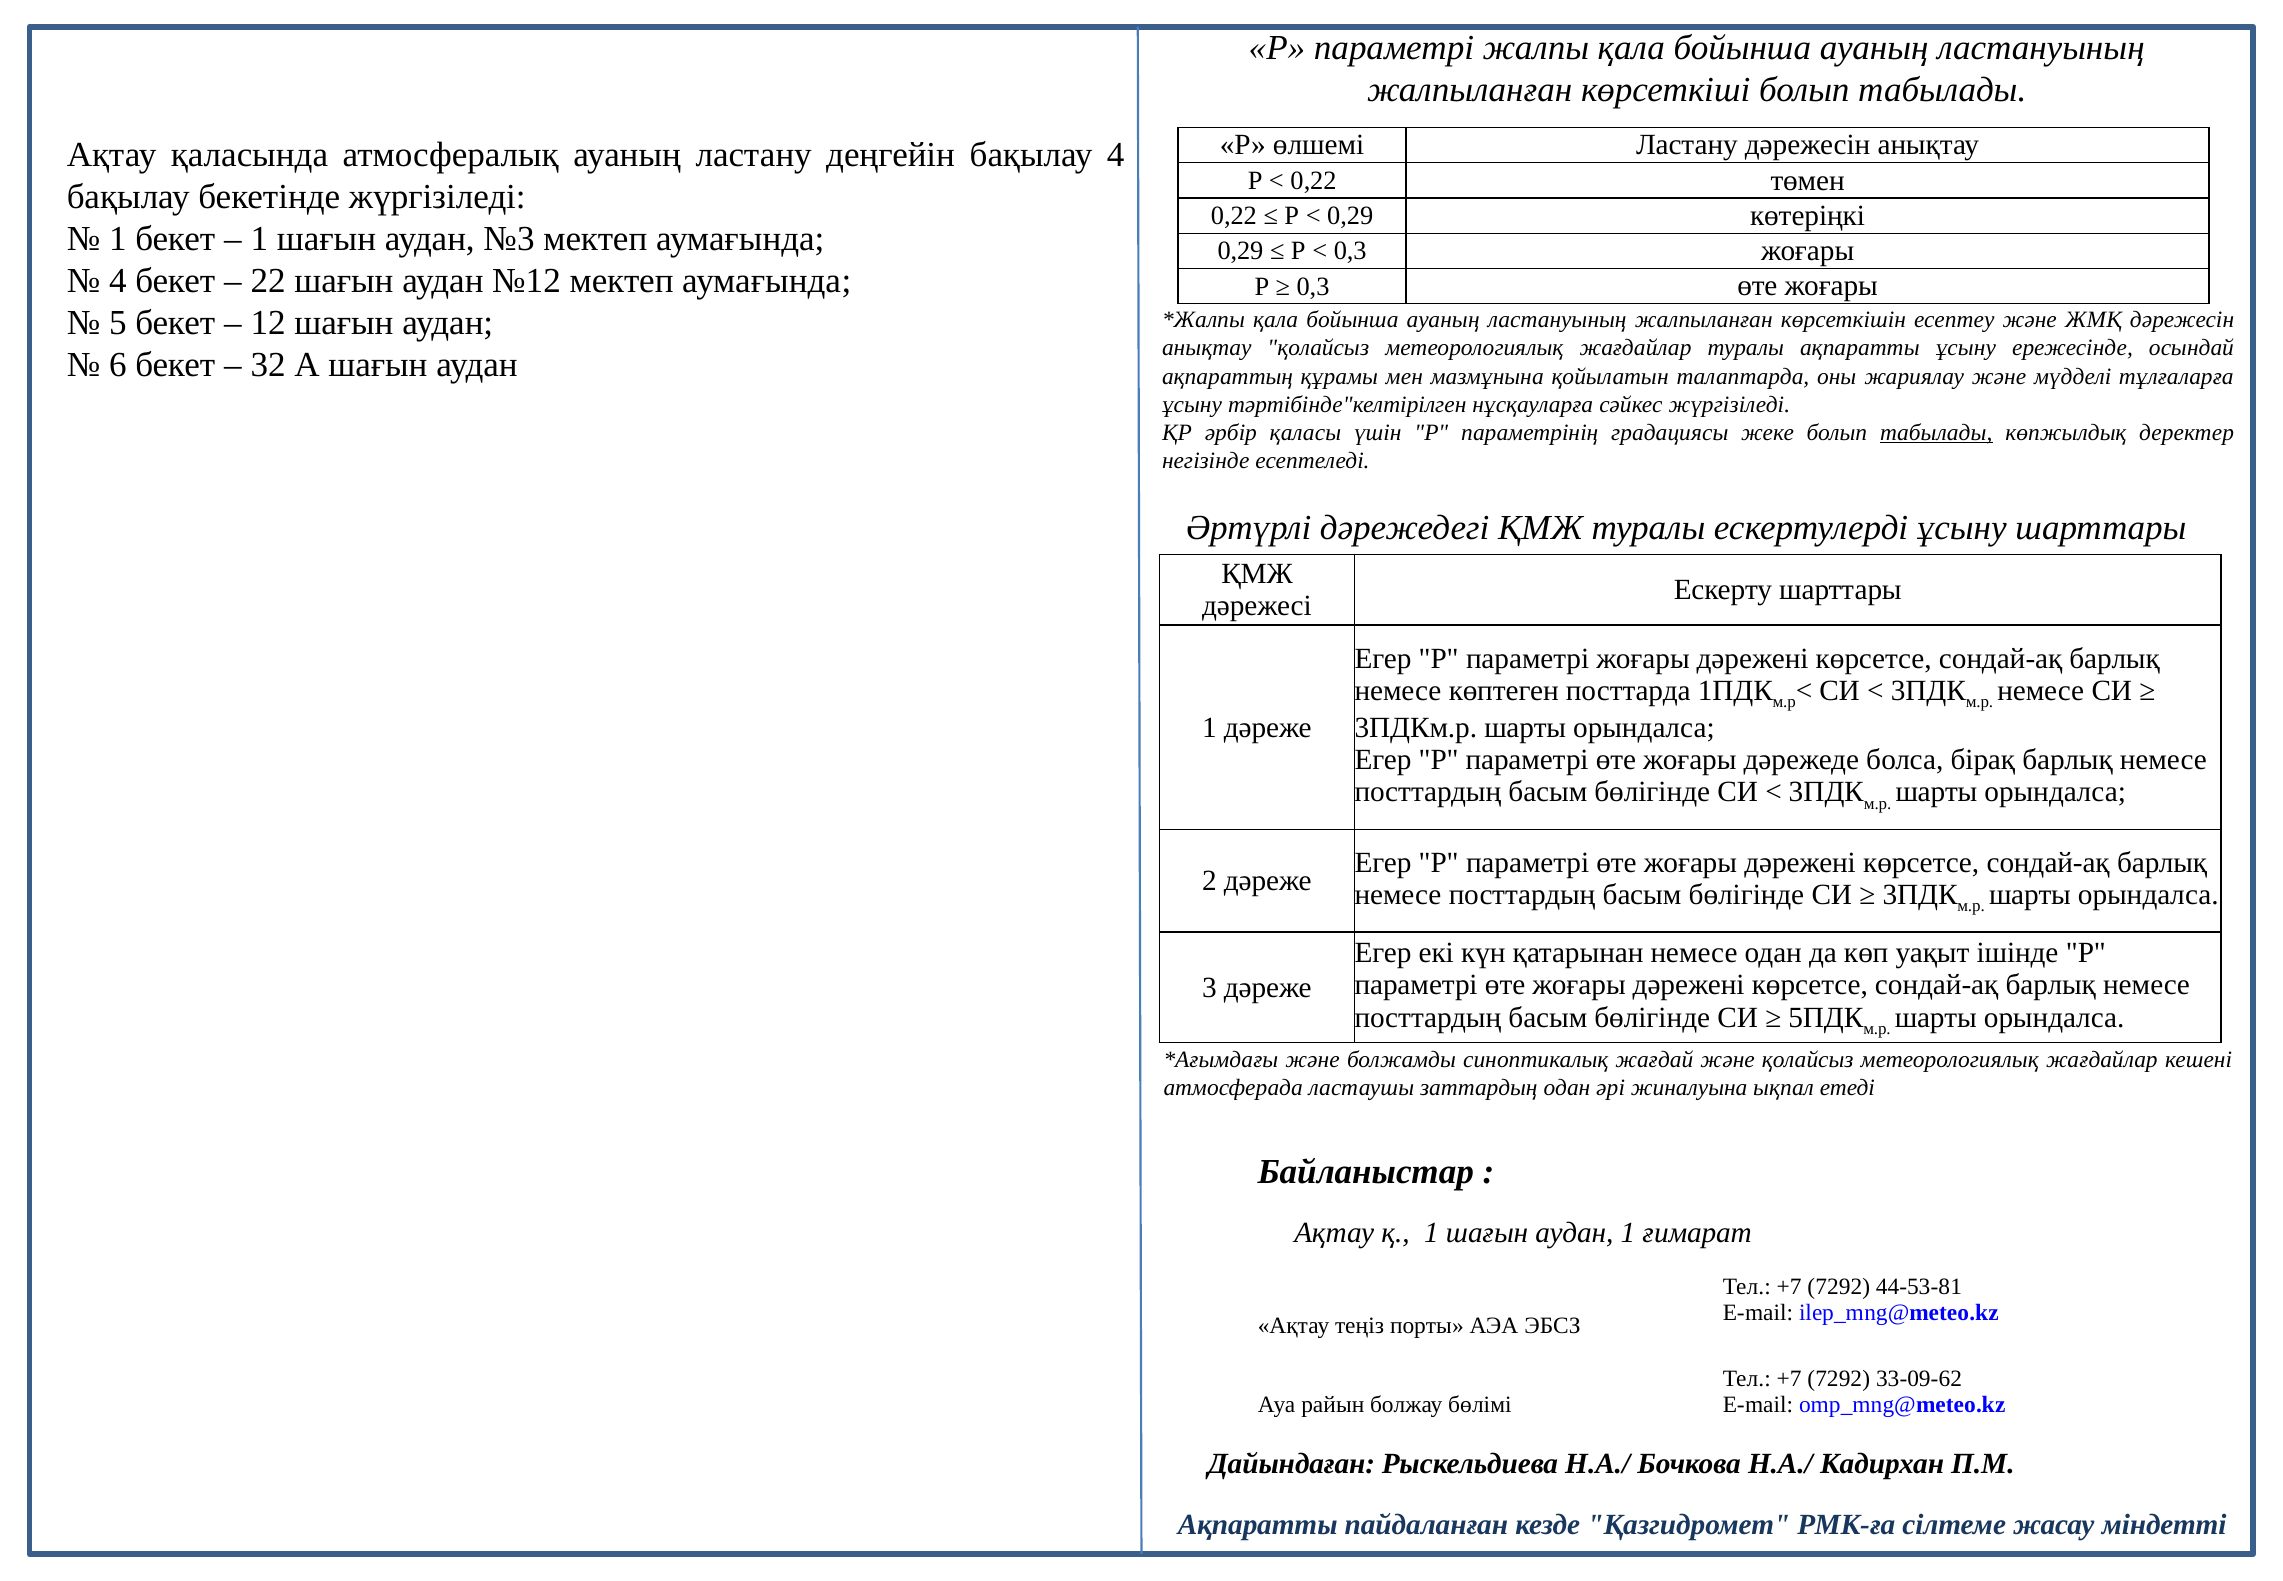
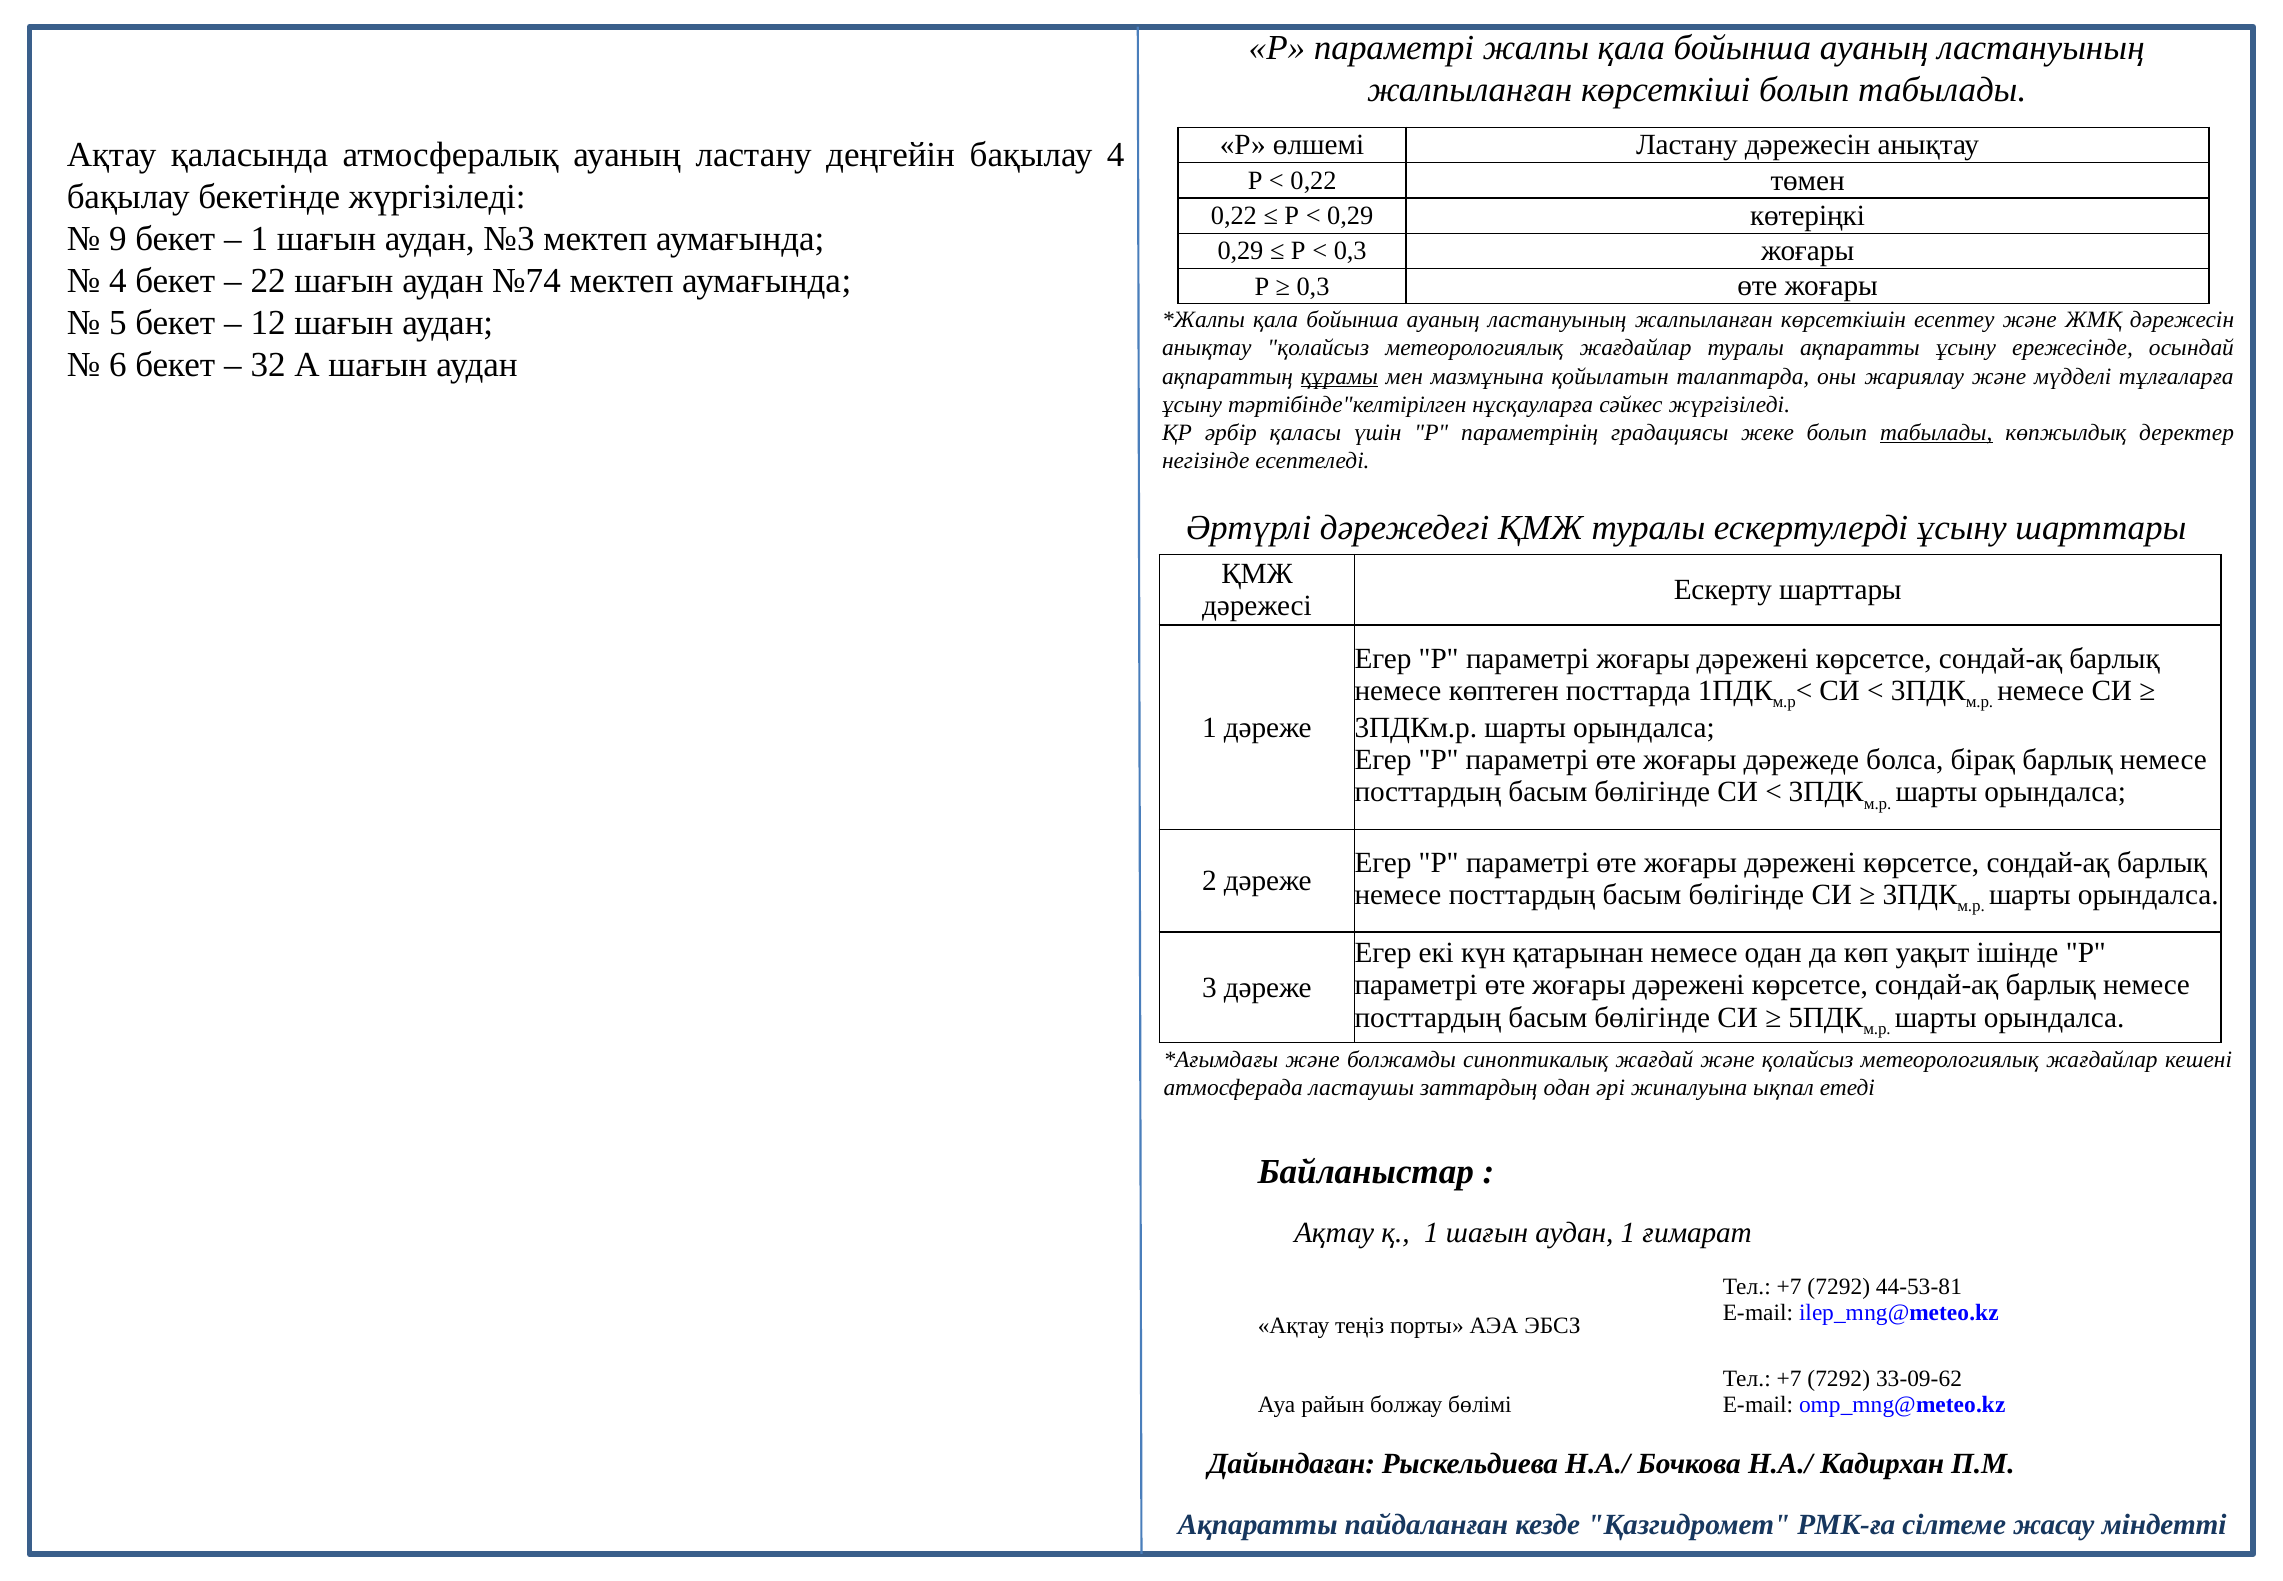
1: 1 -> 9 (118, 239)
№12: №12 -> №74 (527, 281)
құрамы underline: none -> present (1339, 376)
